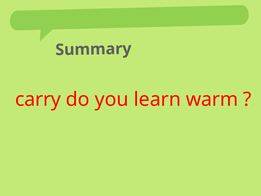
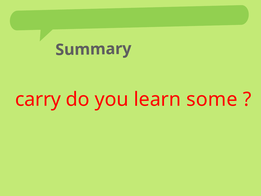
warm: warm -> some (212, 99)
